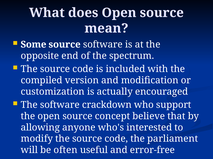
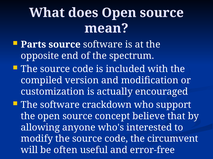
Some: Some -> Parts (33, 45)
parliament: parliament -> circumvent (173, 139)
